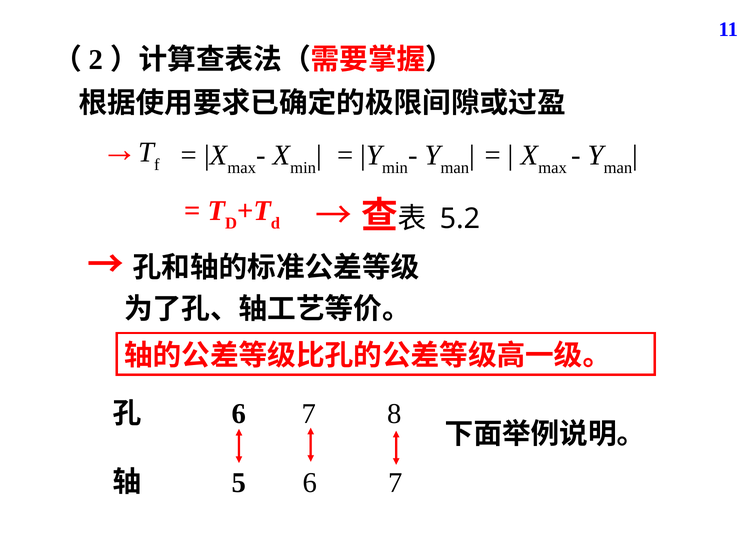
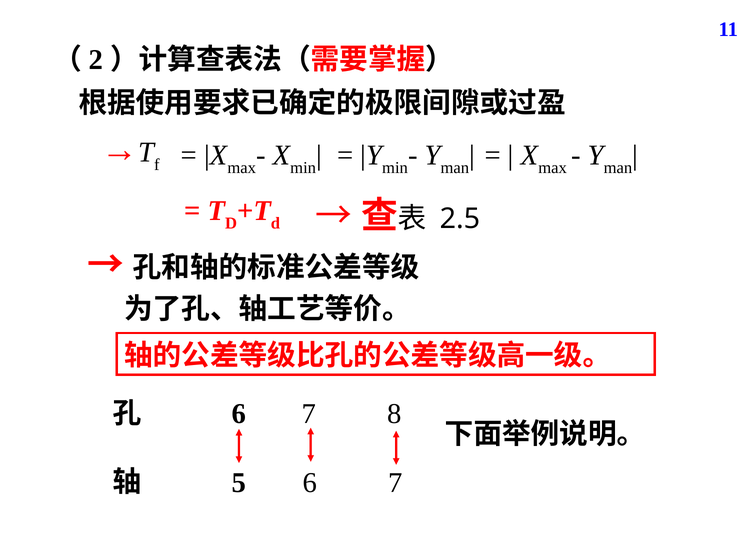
5.2: 5.2 -> 2.5 (460, 219)
